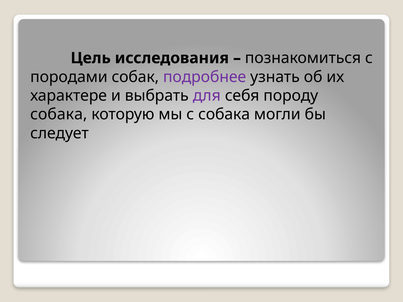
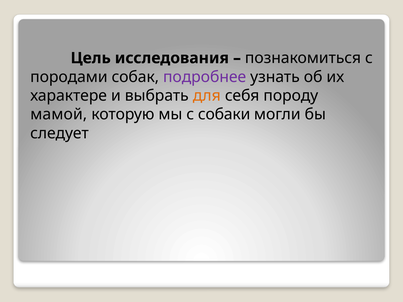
для colour: purple -> orange (207, 96)
собака: собака -> мамой (59, 115)
с собака: собака -> собаки (224, 115)
